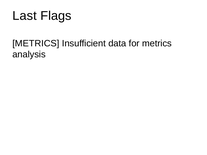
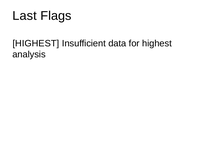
METRICS: METRICS -> HIGHEST (36, 43)
for metrics: metrics -> highest (157, 43)
